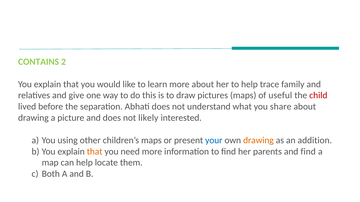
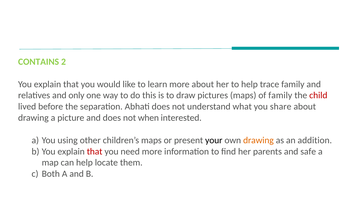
give: give -> only (76, 96)
of useful: useful -> family (280, 96)
likely: likely -> when (148, 118)
your colour: blue -> black (214, 141)
that colour: orange -> red (95, 152)
and find: find -> safe (308, 152)
